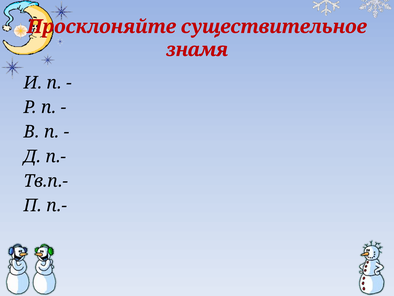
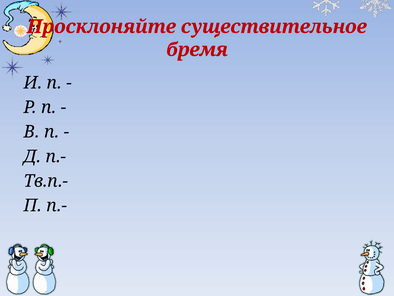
знамя: знамя -> бремя (197, 50)
